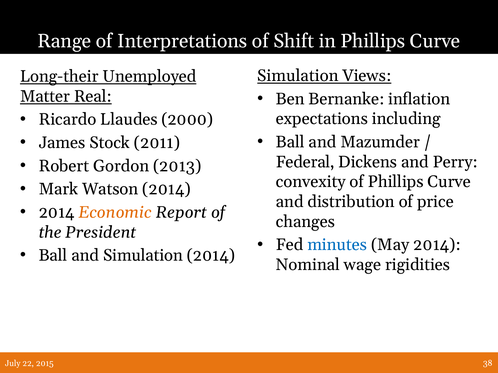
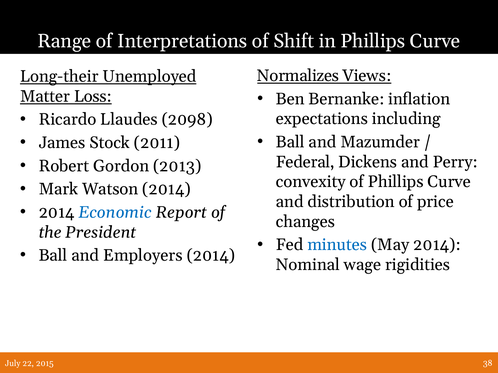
Simulation: Simulation -> Normalizes (298, 76)
Real: Real -> Loss (93, 96)
2000: 2000 -> 2098 (187, 120)
Economic colour: orange -> blue (115, 213)
and Simulation: Simulation -> Employers (143, 256)
